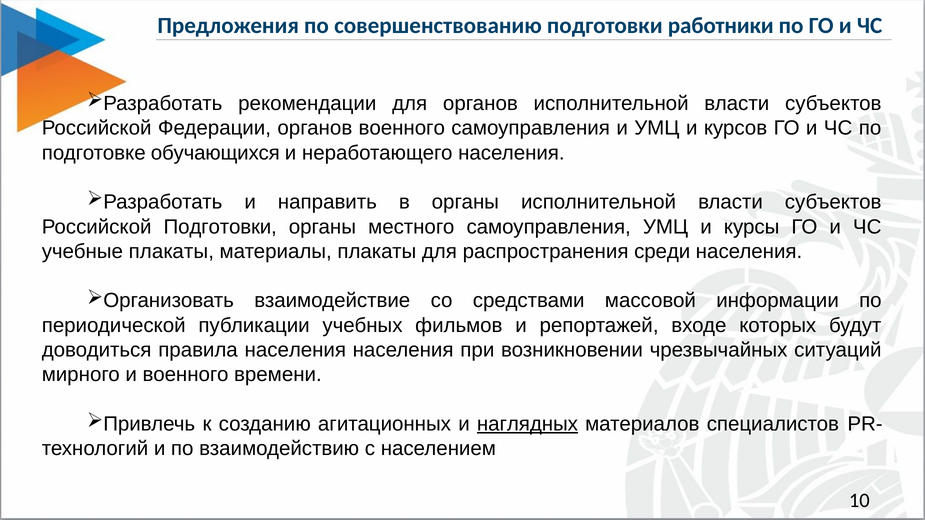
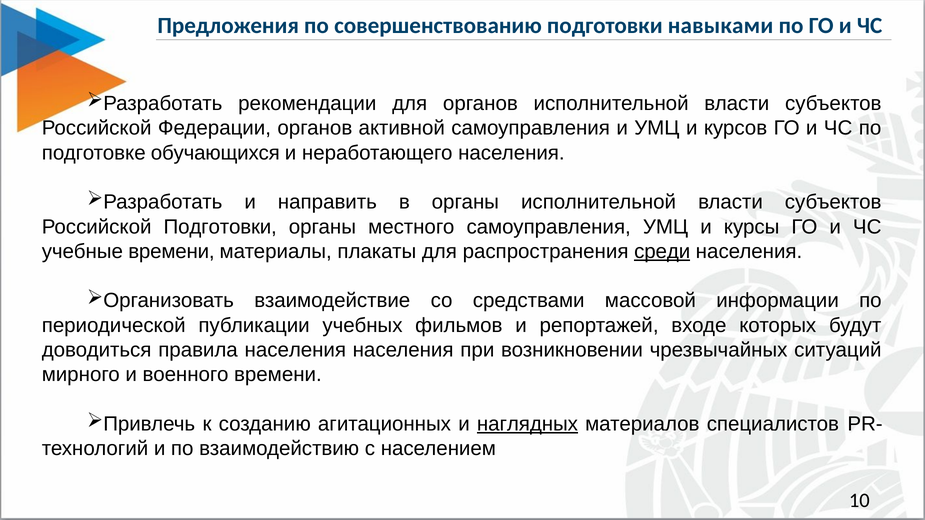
работники: работники -> навыками (721, 26)
органов военного: военного -> активной (402, 128)
учебные плакаты: плакаты -> времени (171, 252)
среди underline: none -> present (662, 252)
